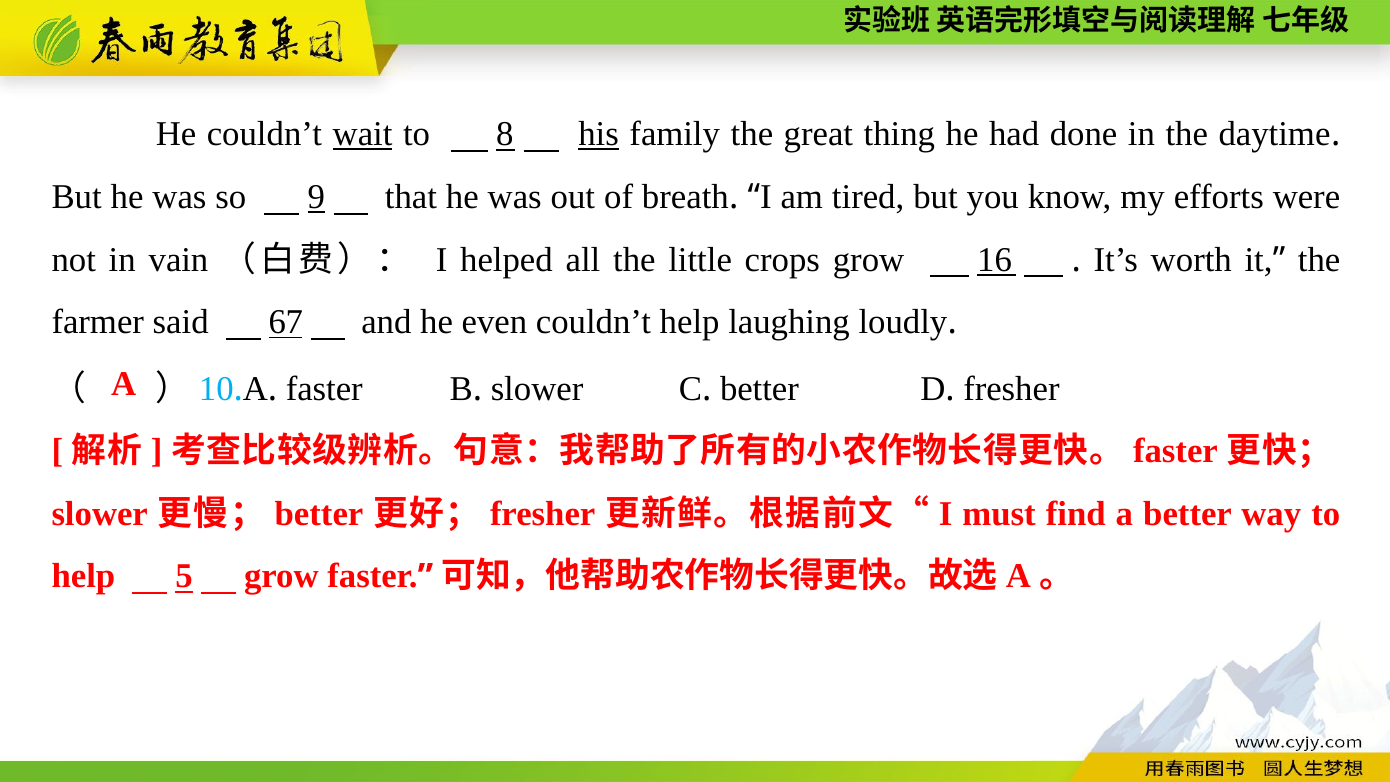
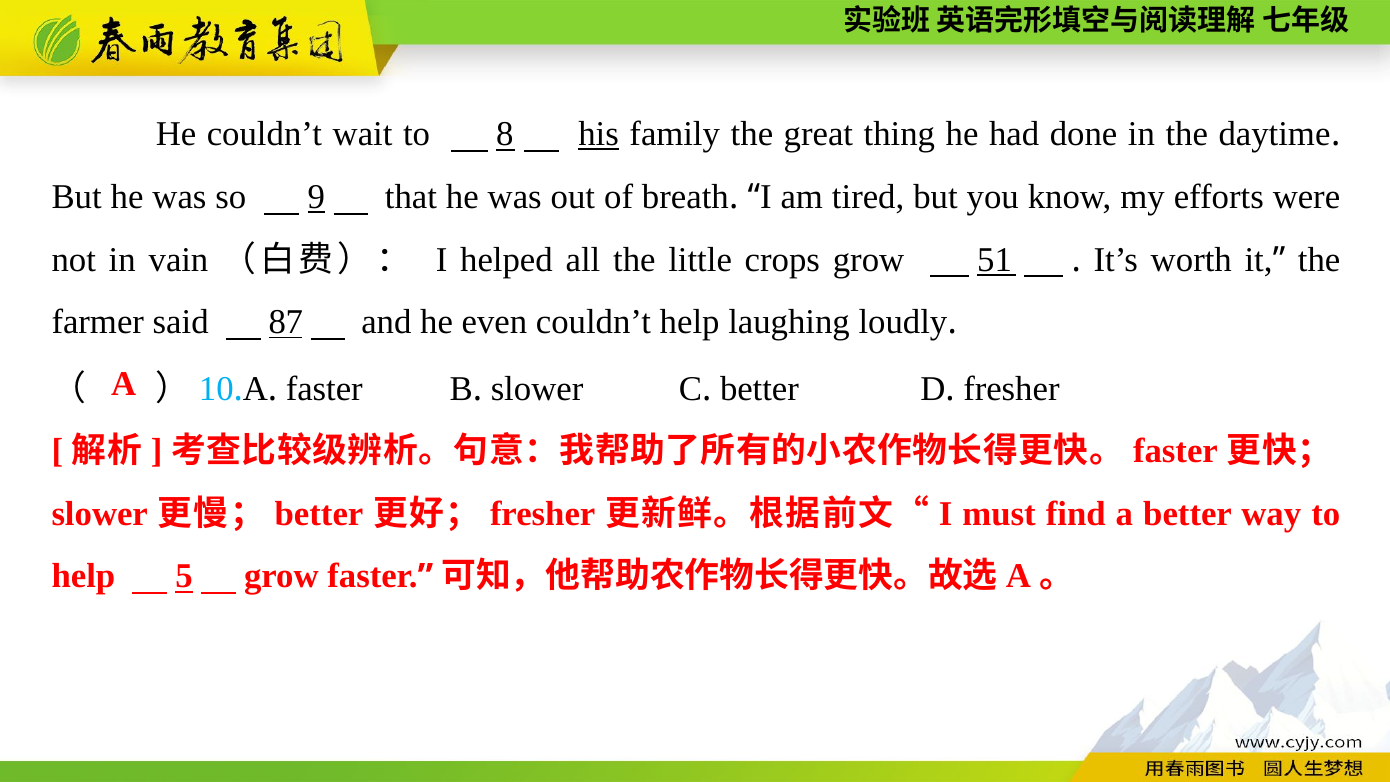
wait underline: present -> none (363, 134)
16: 16 -> 51 (995, 260)
67: 67 -> 87 (286, 322)
